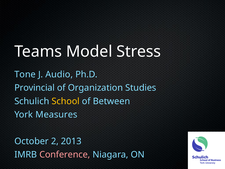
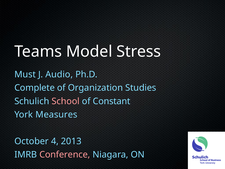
Tone: Tone -> Must (25, 74)
Provincial: Provincial -> Complete (35, 88)
School colour: yellow -> pink (66, 101)
Between: Between -> Constant (112, 101)
2: 2 -> 4 (55, 141)
